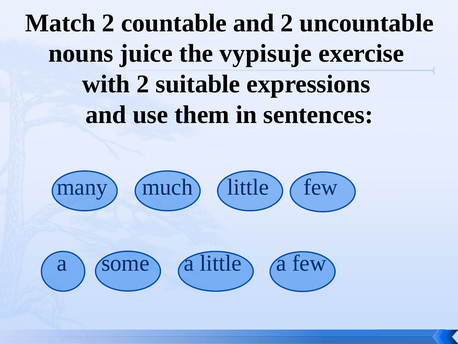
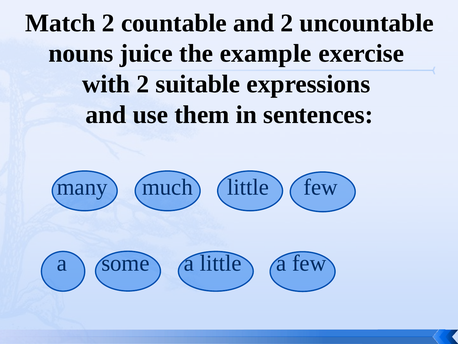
vypisuje: vypisuje -> example (266, 53)
